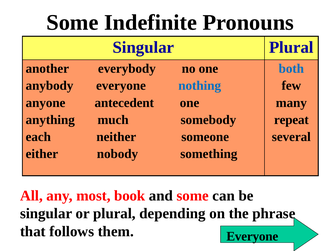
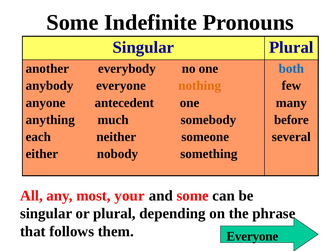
nothing colour: blue -> orange (200, 86)
repeat: repeat -> before (291, 120)
book: book -> your (130, 196)
